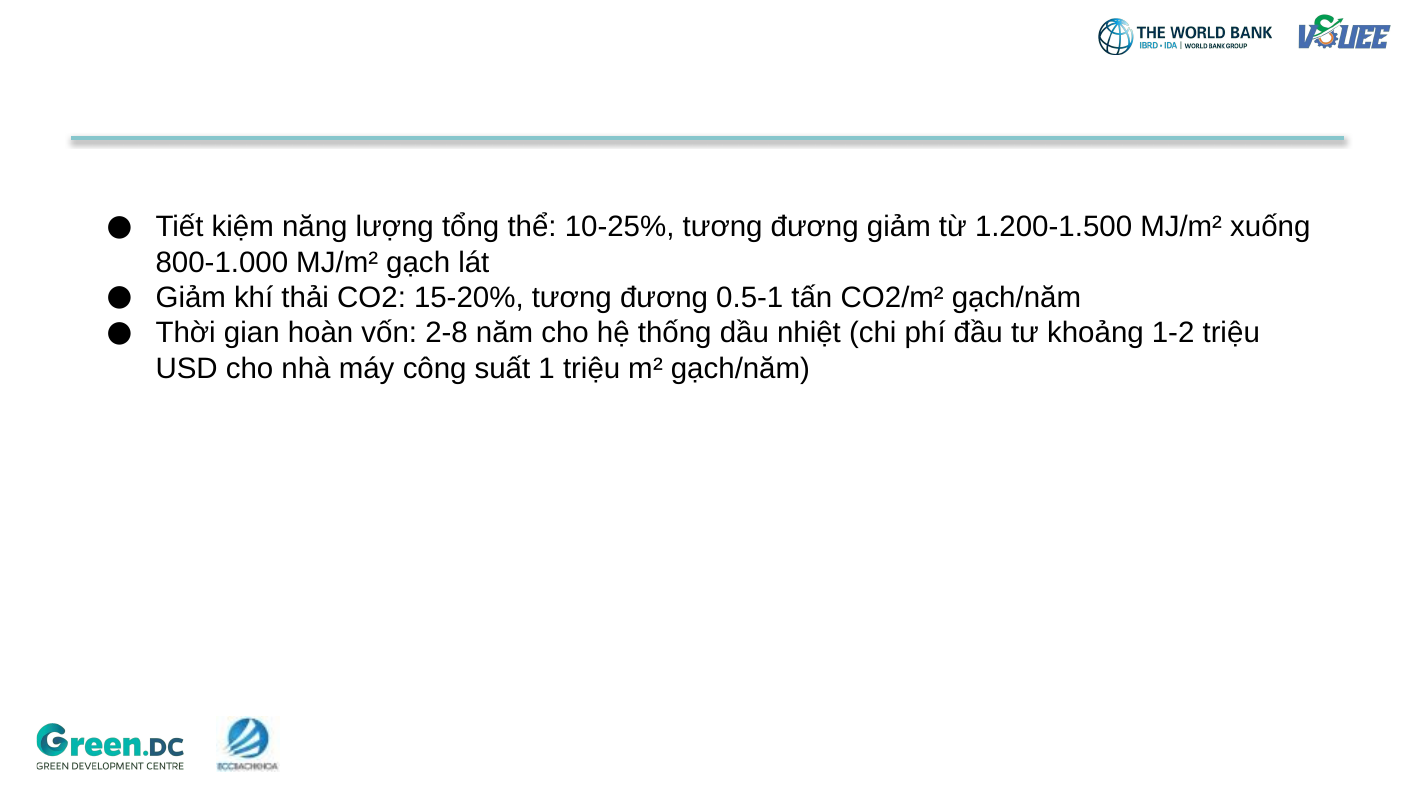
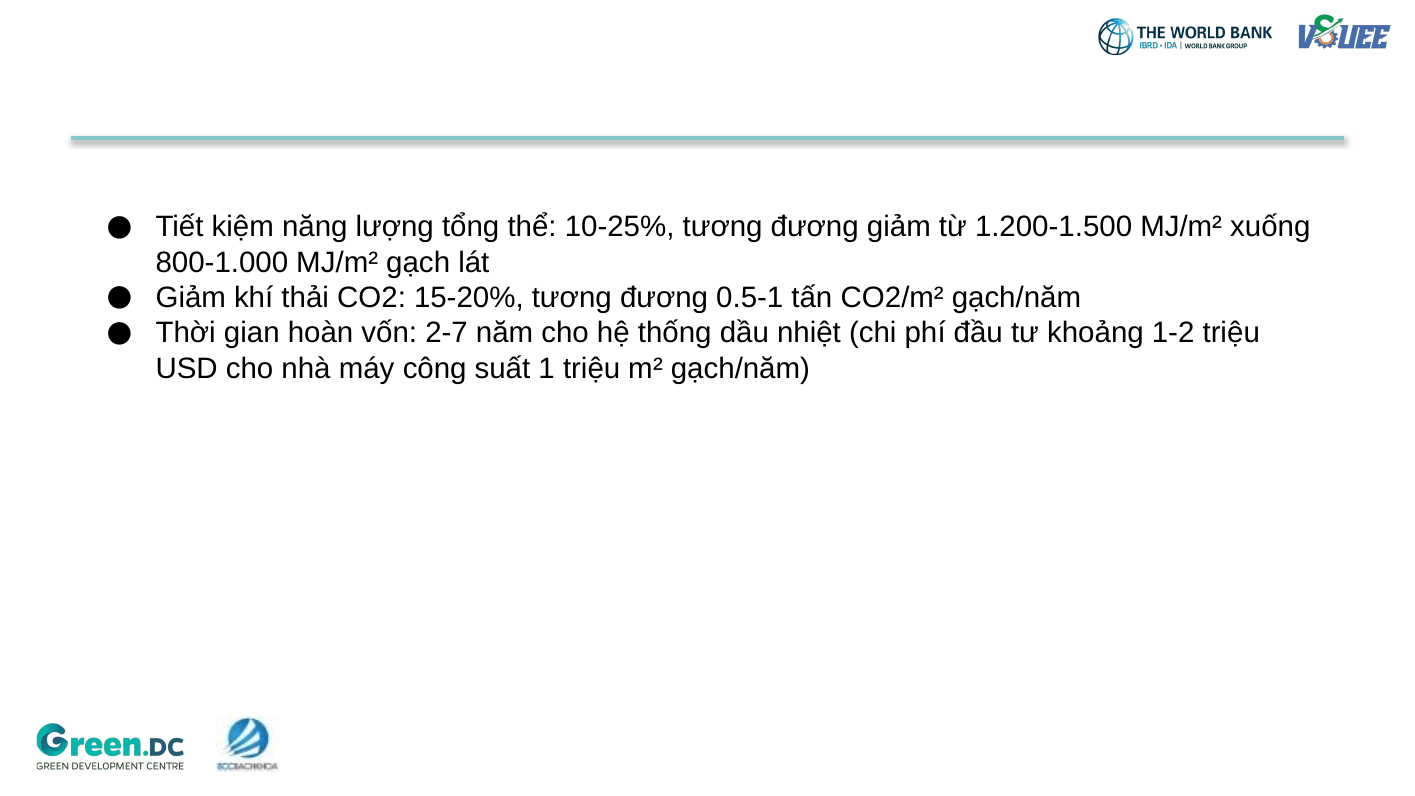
2-8: 2-8 -> 2-7 (447, 333)
